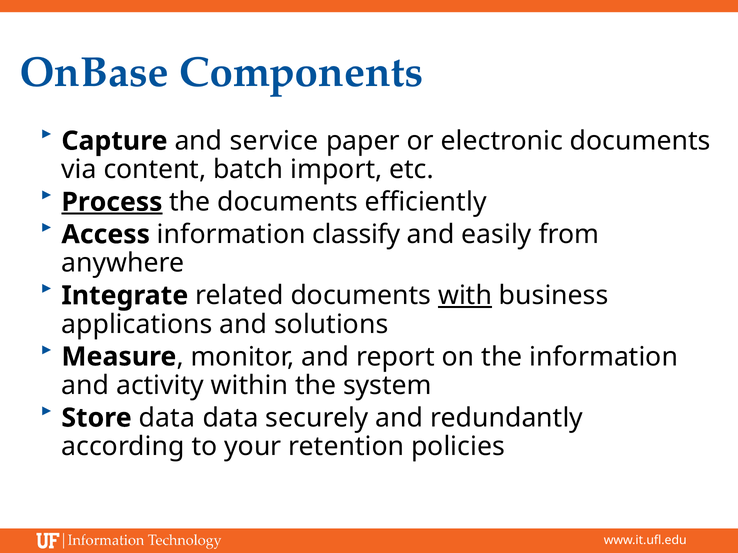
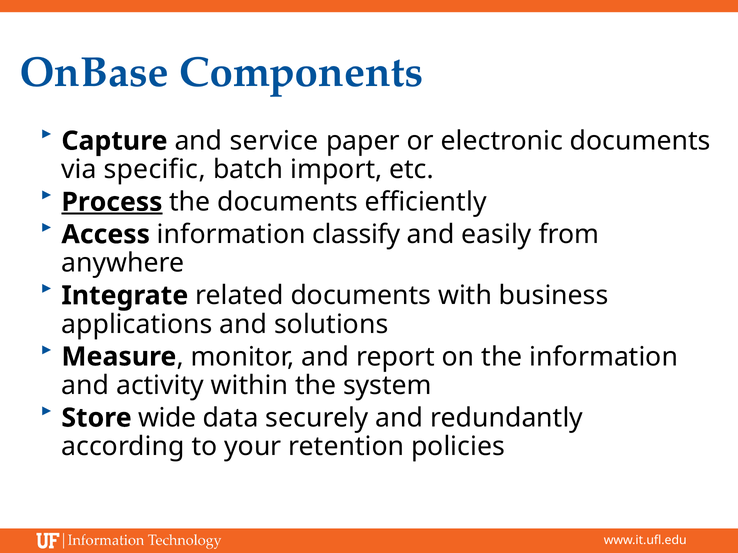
content: content -> specific (155, 170)
with underline: present -> none (465, 296)
Store data: data -> wide (167, 418)
